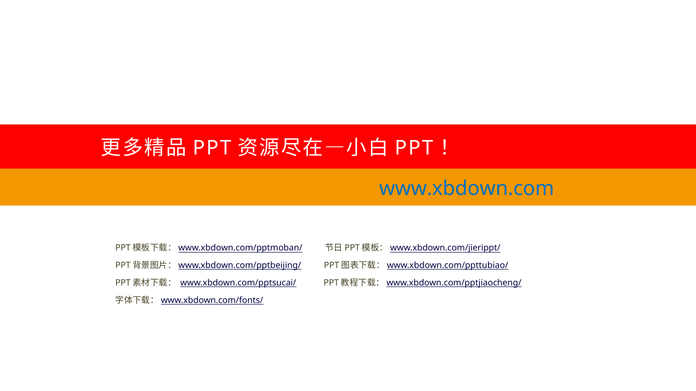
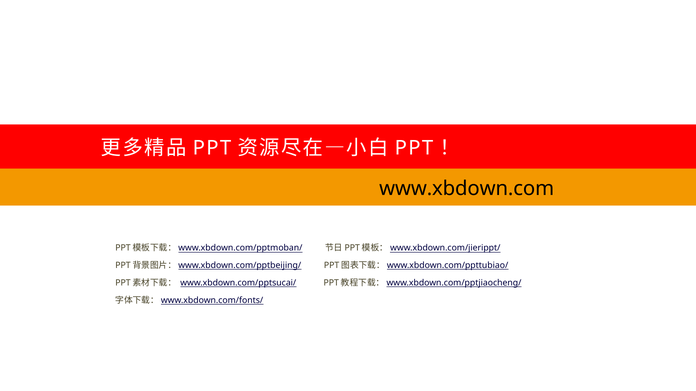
www.xbdown.com colour: blue -> black (467, 189)
